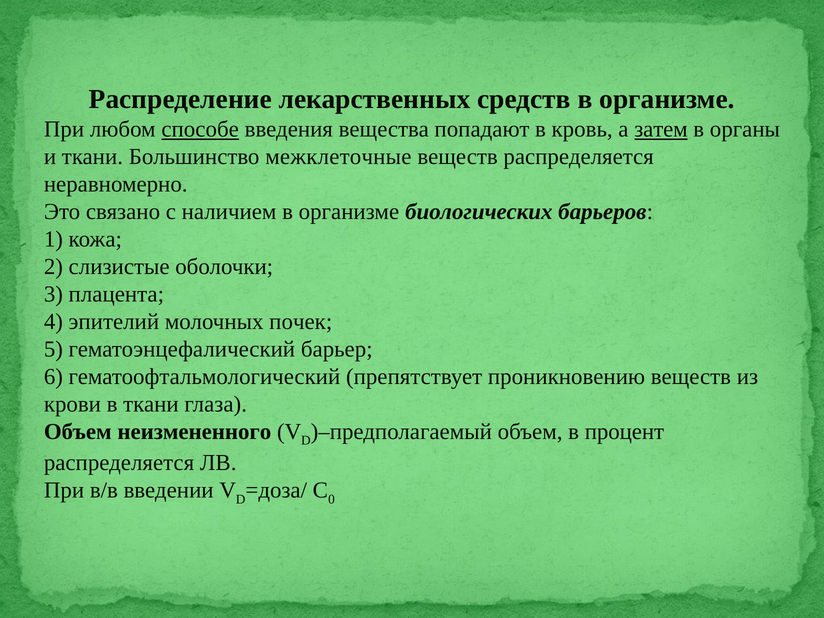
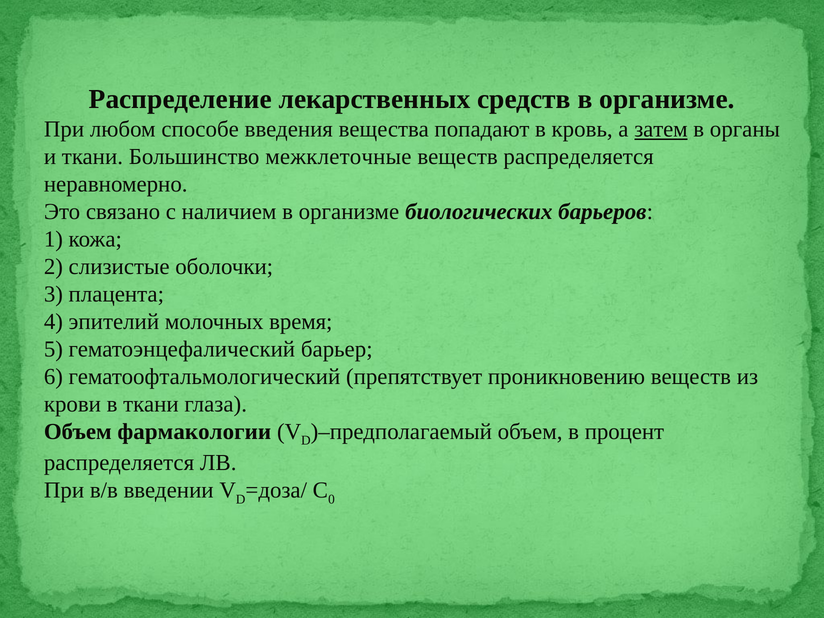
способе underline: present -> none (200, 129)
почек: почек -> время (301, 322)
неизмененного: неизмененного -> фармакологии (194, 431)
